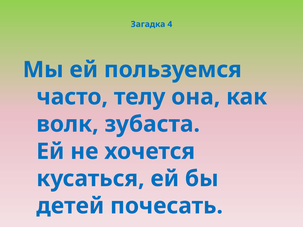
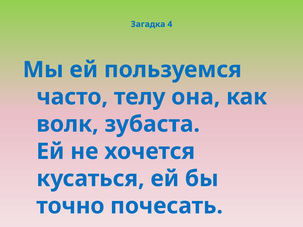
детей: детей -> точно (70, 206)
